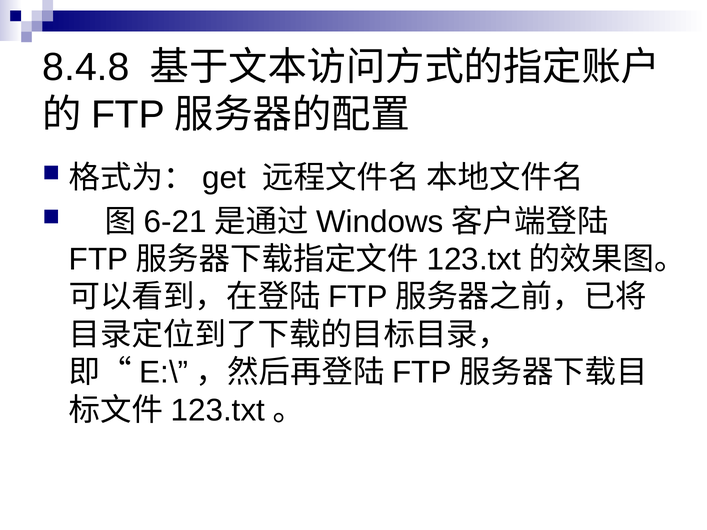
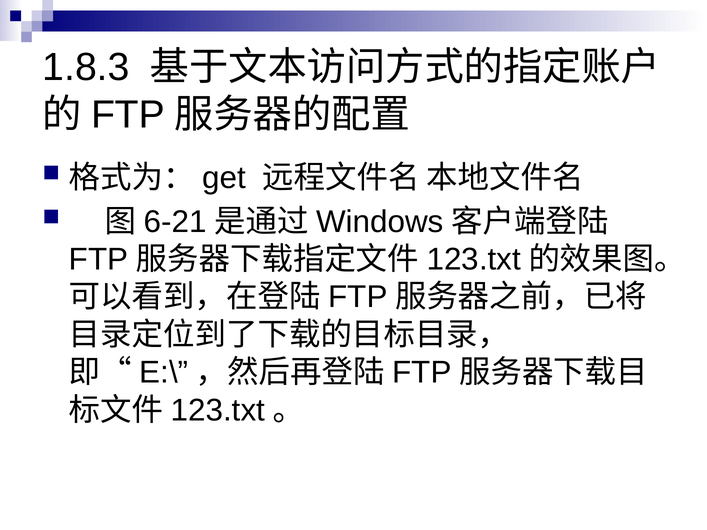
8.4.8: 8.4.8 -> 1.8.3 (86, 68)
